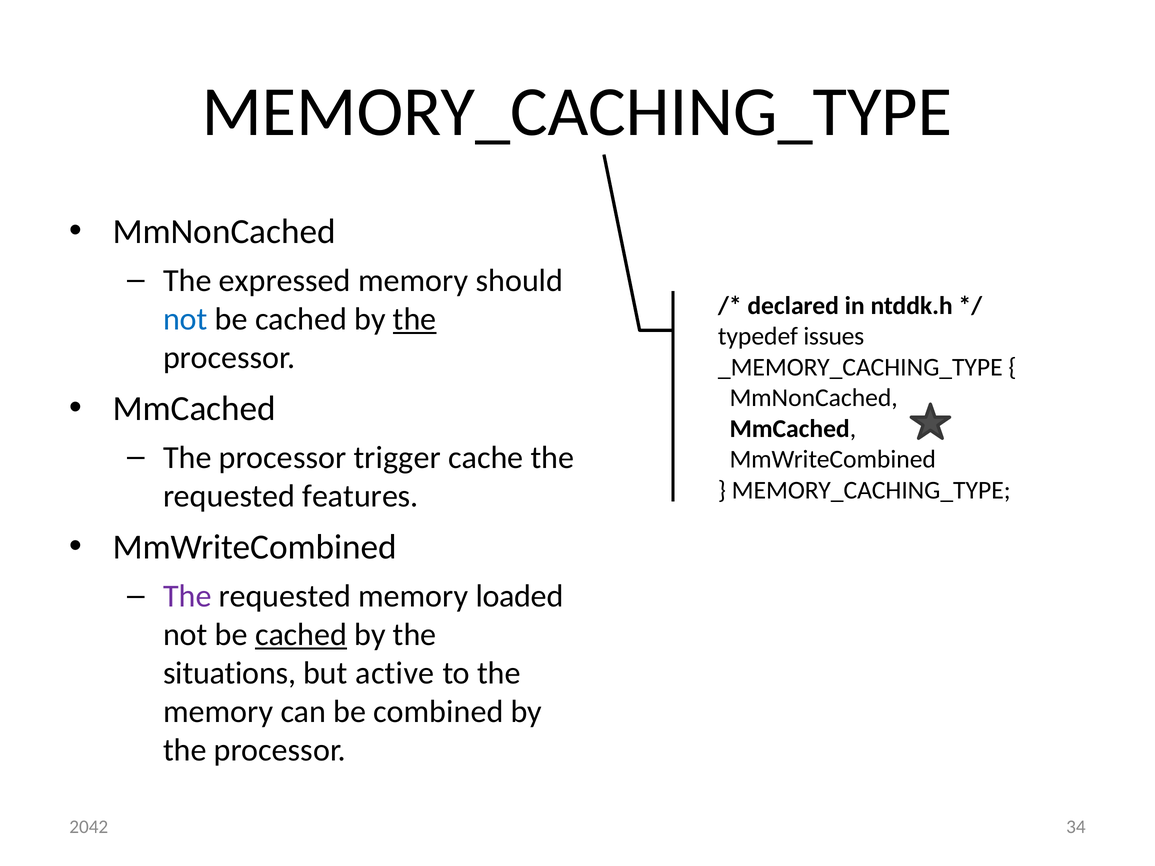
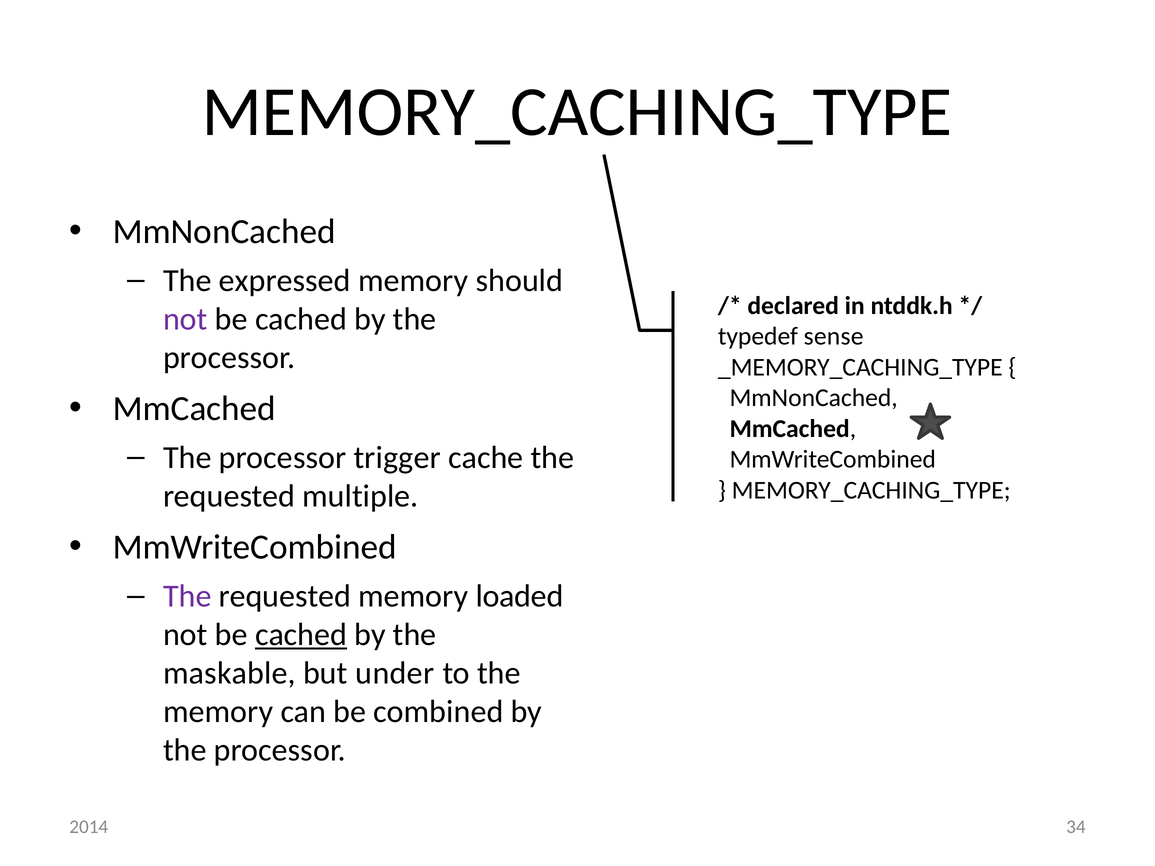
not colour: blue -> purple (185, 319)
the underline: present -> none (415, 319)
issues: issues -> sense (834, 336)
features: features -> multiple (360, 496)
situations: situations -> maskable (229, 674)
active: active -> under (395, 674)
2042: 2042 -> 2014 (89, 827)
